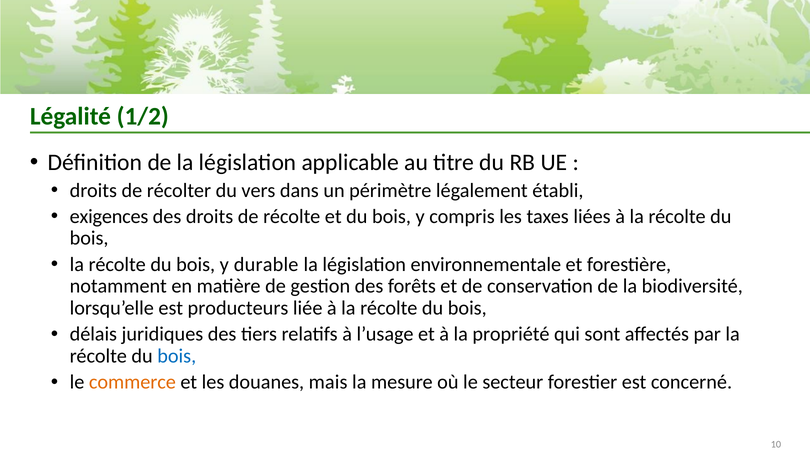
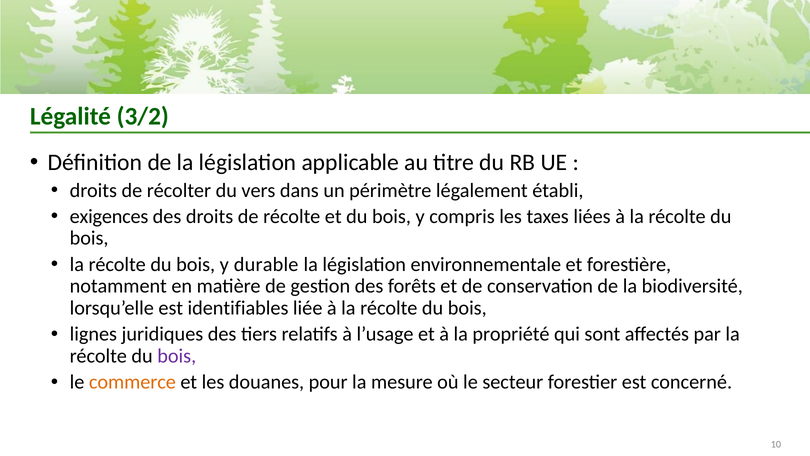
1/2: 1/2 -> 3/2 (143, 116)
producteurs: producteurs -> identifiables (238, 308)
délais: délais -> lignes (93, 334)
bois colour: blue -> purple (177, 356)
mais: mais -> pour (328, 382)
